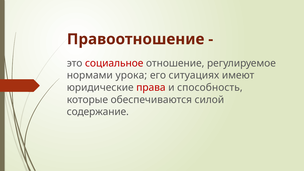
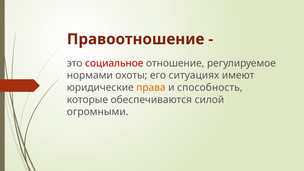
урока: урока -> охоты (131, 75)
права colour: red -> orange (151, 88)
содержание: содержание -> огромными (98, 112)
